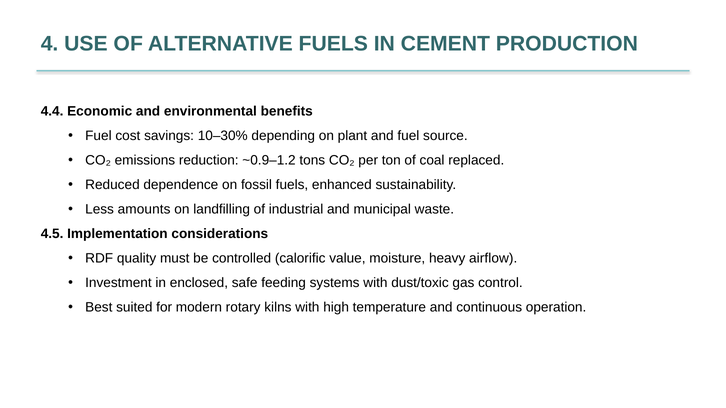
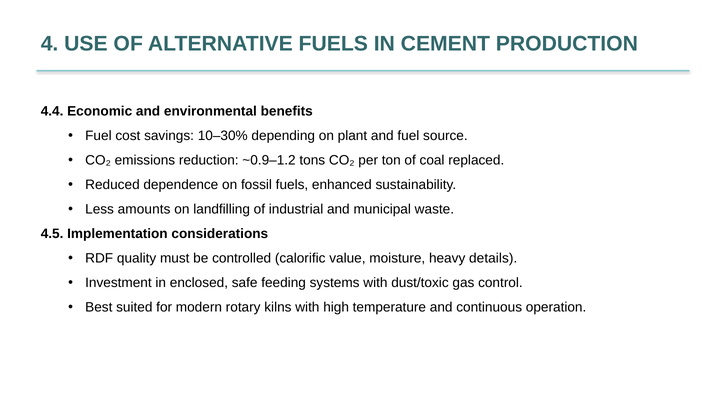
airflow: airflow -> details (493, 259)
